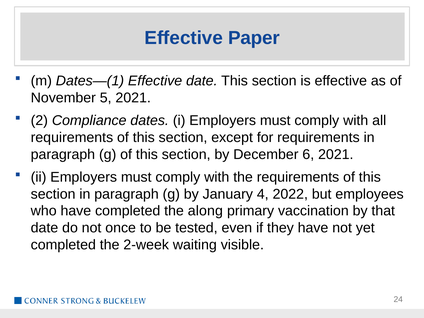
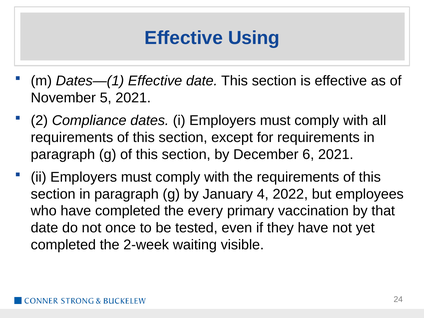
Paper: Paper -> Using (254, 38)
along: along -> every (205, 211)
